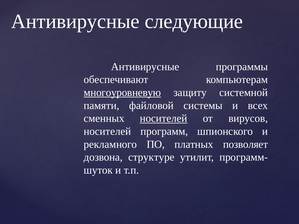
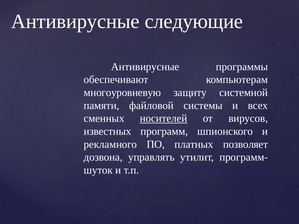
многоуровневую underline: present -> none (122, 93)
носителей: носителей -> известных (107, 131)
структуре: структуре -> управлять (151, 157)
